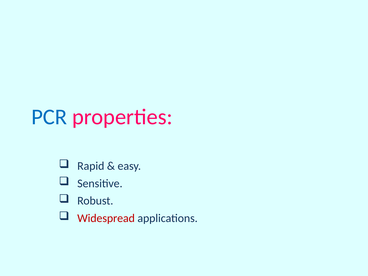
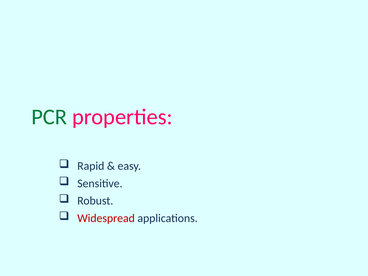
PCR colour: blue -> green (49, 117)
